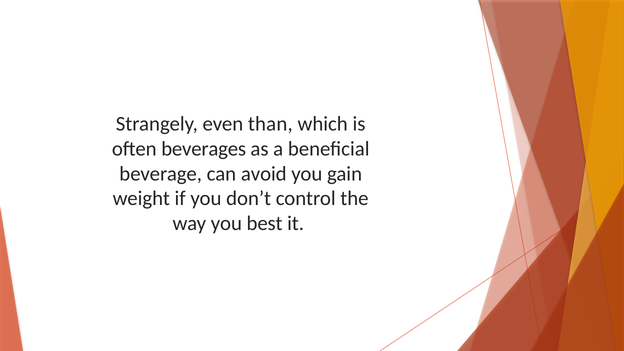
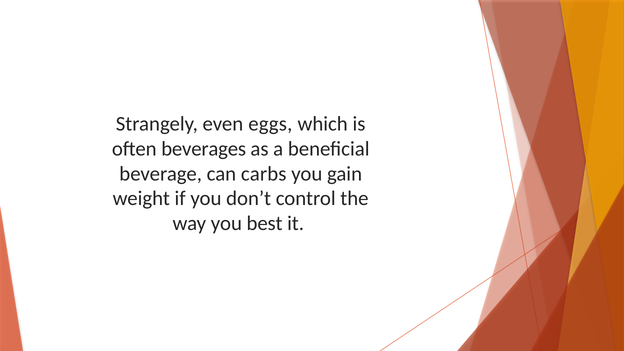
than: than -> eggs (270, 124)
avoid: avoid -> carbs (264, 174)
